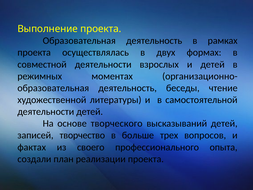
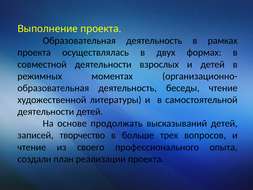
творческого: творческого -> продолжать (117, 123)
фактах: фактах -> чтение (32, 147)
